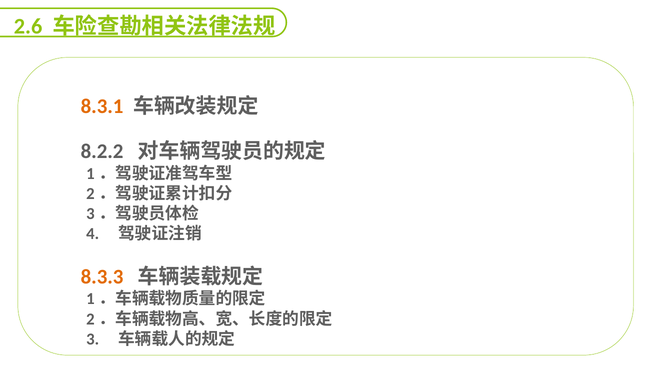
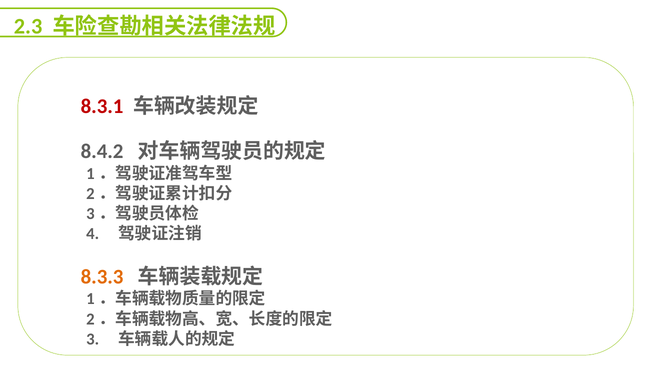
2.6: 2.6 -> 2.3 (28, 26)
8.3.1 colour: orange -> red (102, 106)
8.2.2: 8.2.2 -> 8.4.2 (102, 151)
